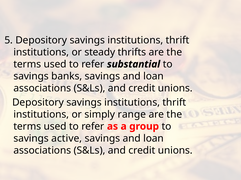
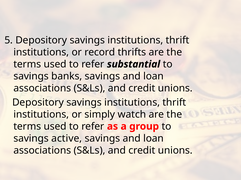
steady: steady -> record (100, 52)
range: range -> watch (132, 115)
